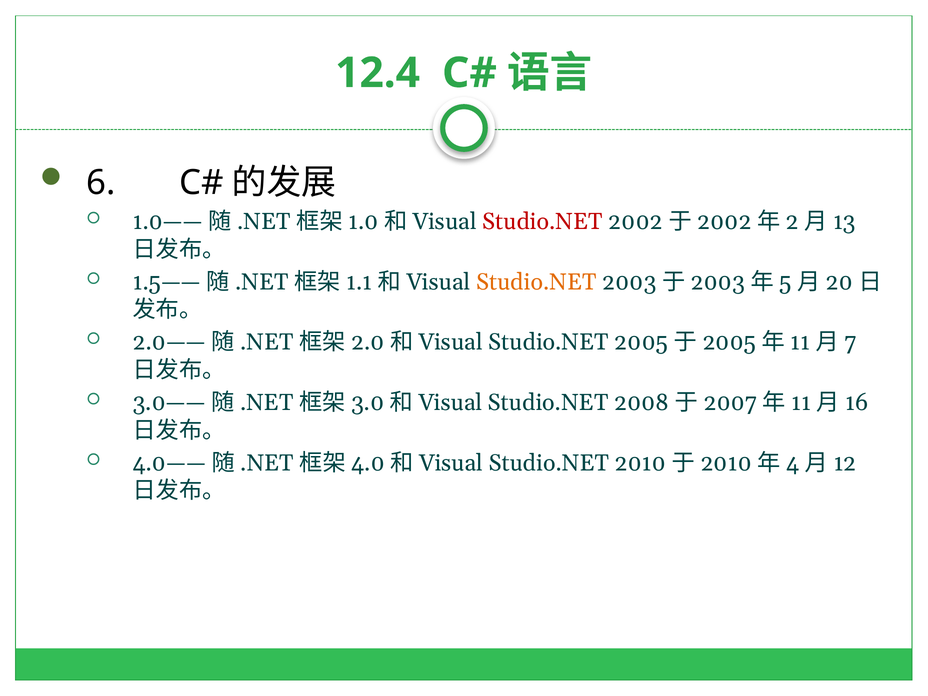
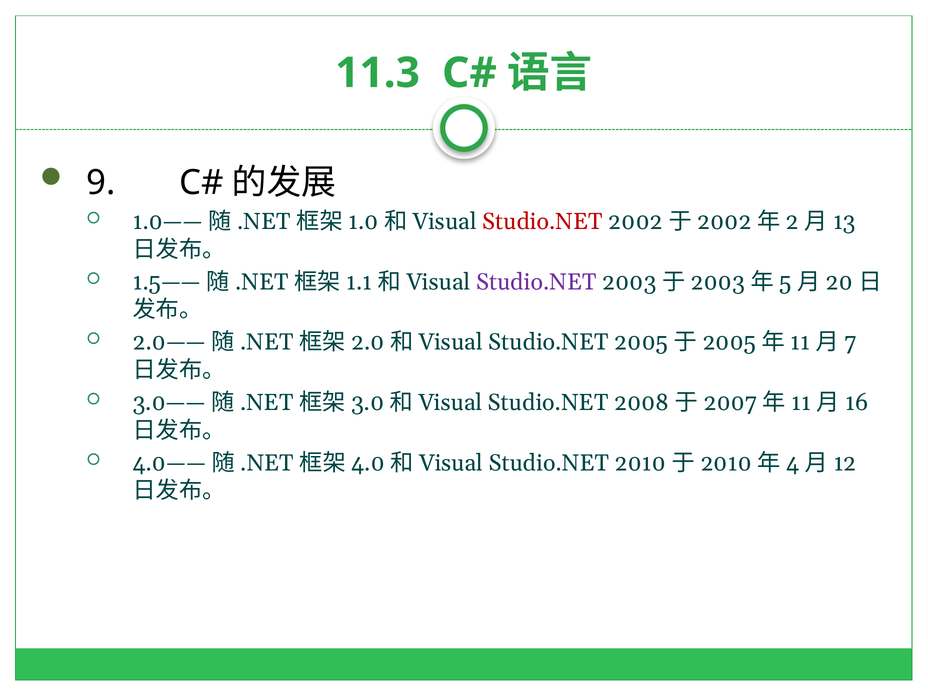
12.4: 12.4 -> 11.3 (378, 73)
6: 6 -> 9 (101, 183)
Studio.NET colour: orange -> purple (536, 282)
